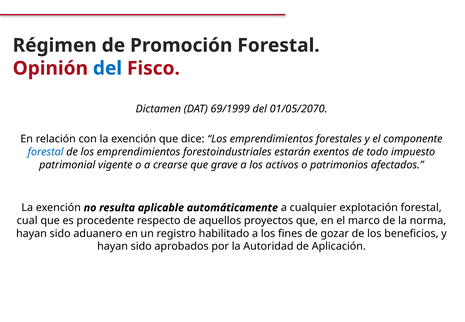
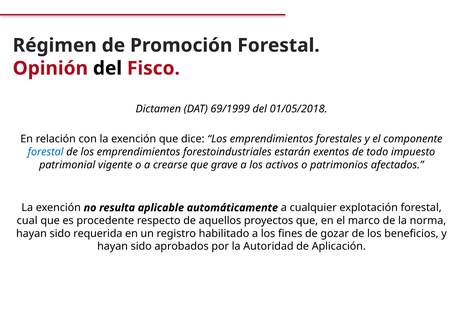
del colour: blue -> black (107, 68)
01/05/2070: 01/05/2070 -> 01/05/2018 (299, 109)
aduanero: aduanero -> requerida (98, 233)
